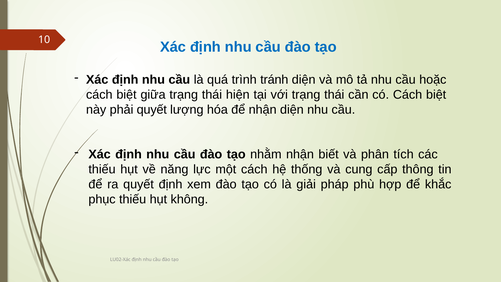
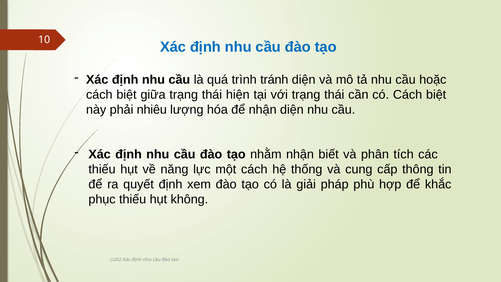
phải quyết: quyết -> nhiêu (152, 110)
